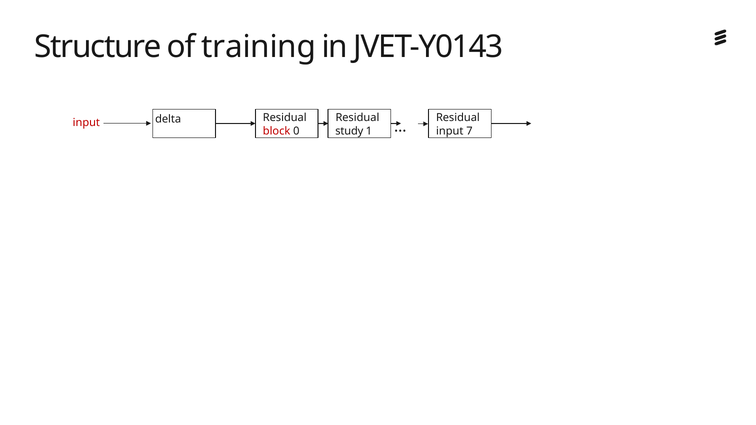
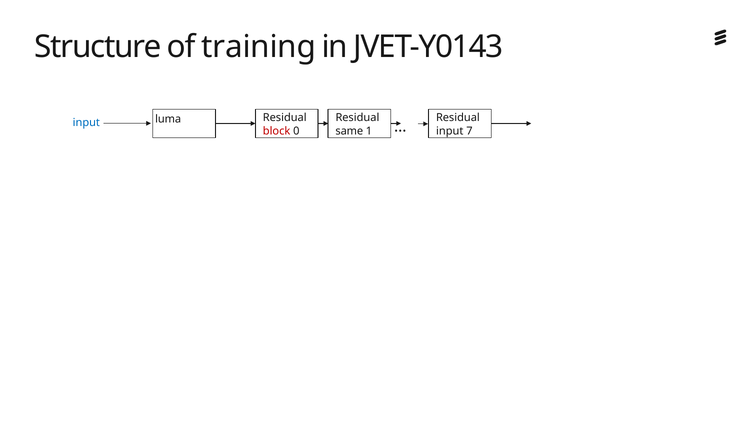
delta: delta -> luma (168, 119)
input colour: red -> blue (86, 123)
study: study -> same (349, 131)
